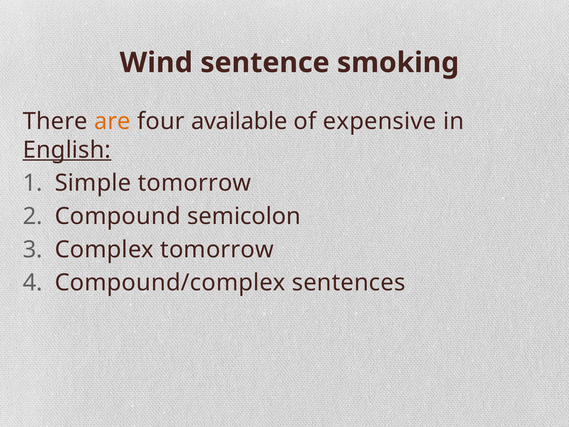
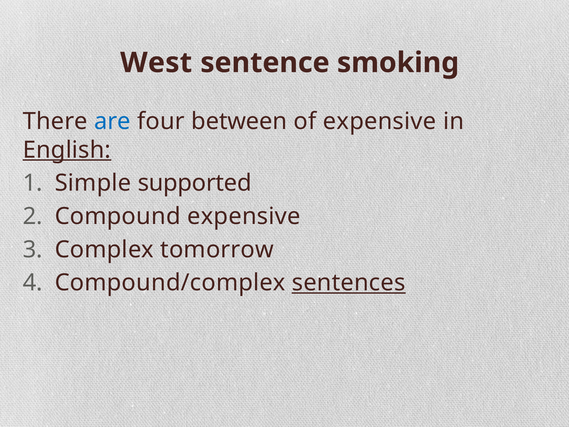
Wind: Wind -> West (156, 63)
are colour: orange -> blue (112, 121)
available: available -> between (239, 121)
Simple tomorrow: tomorrow -> supported (195, 183)
Compound semicolon: semicolon -> expensive (244, 216)
sentences underline: none -> present (349, 283)
